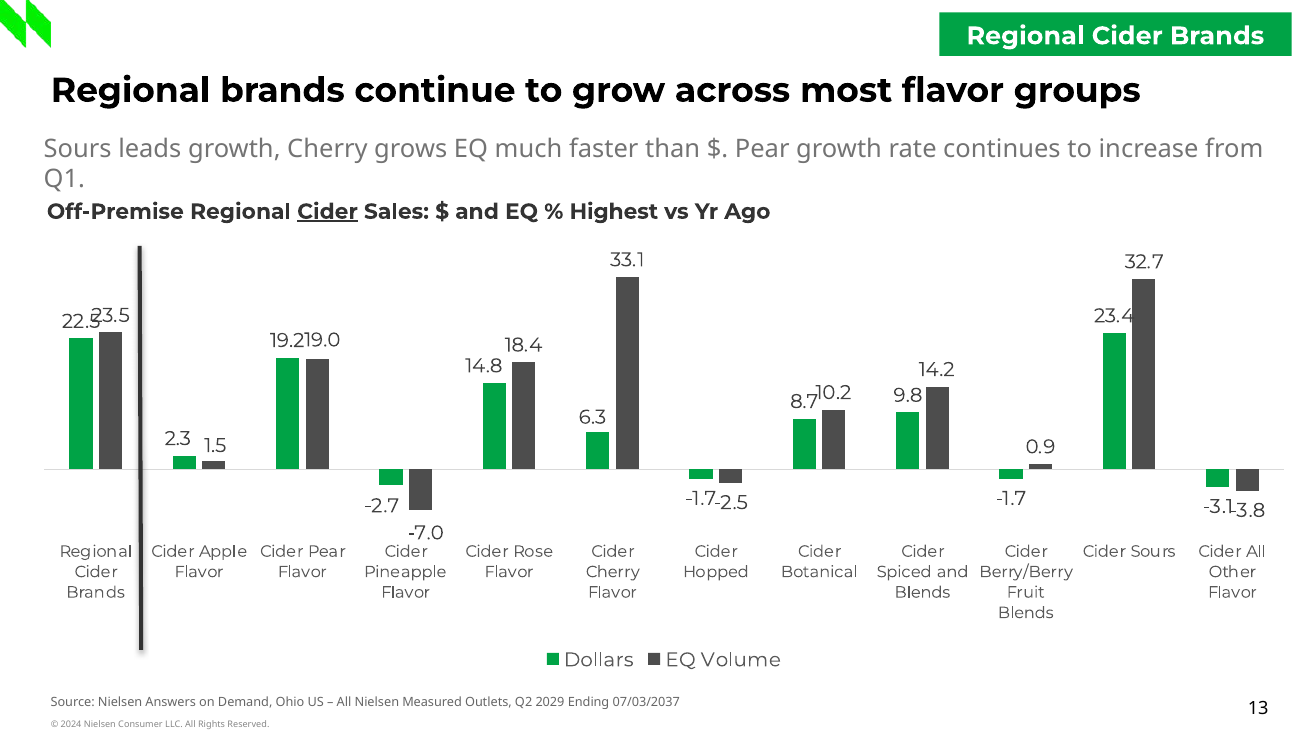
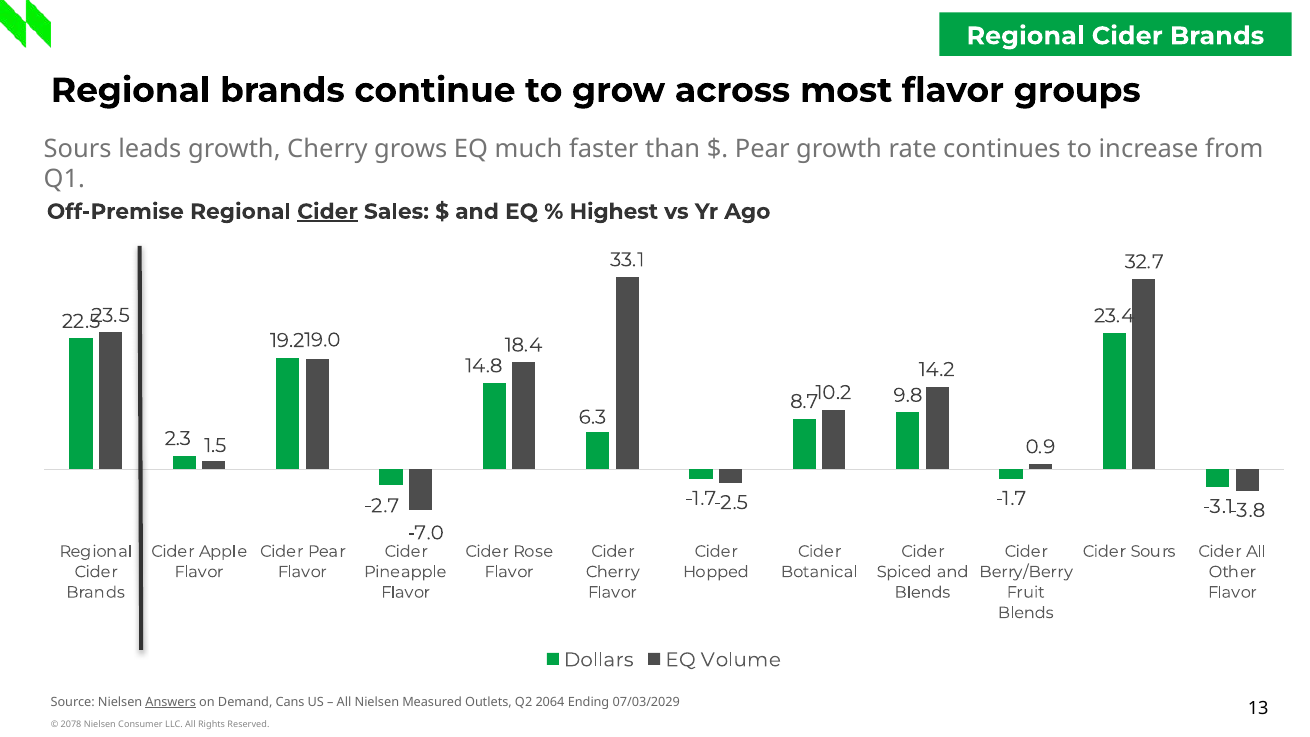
Answers underline: none -> present (171, 702)
Ohio: Ohio -> Cans (290, 702)
2029: 2029 -> 2064 (550, 702)
07/03/2037: 07/03/2037 -> 07/03/2029 (646, 702)
2024: 2024 -> 2078 (71, 724)
